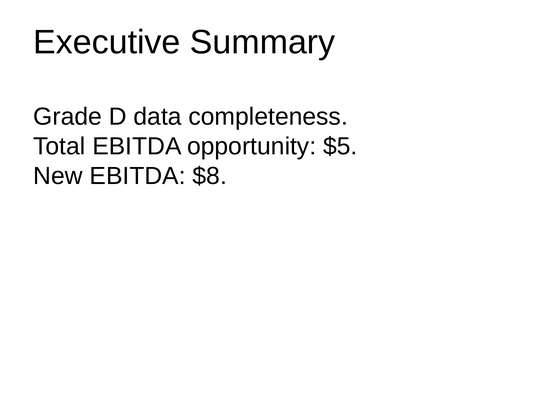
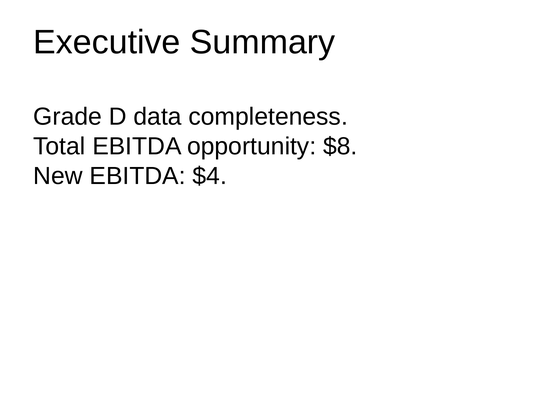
$5: $5 -> $8 (340, 146)
$8: $8 -> $4 (210, 176)
